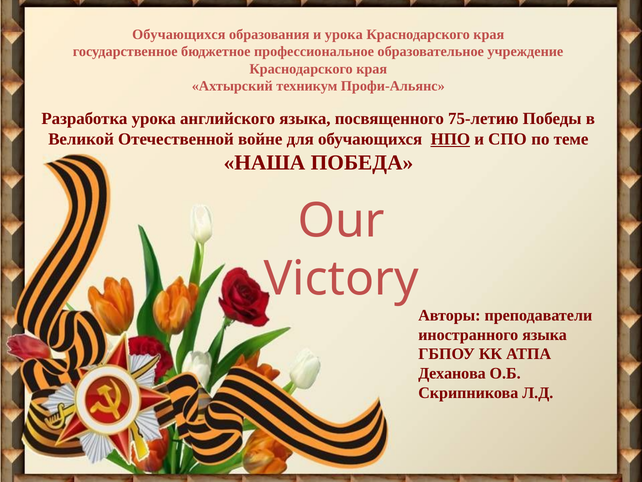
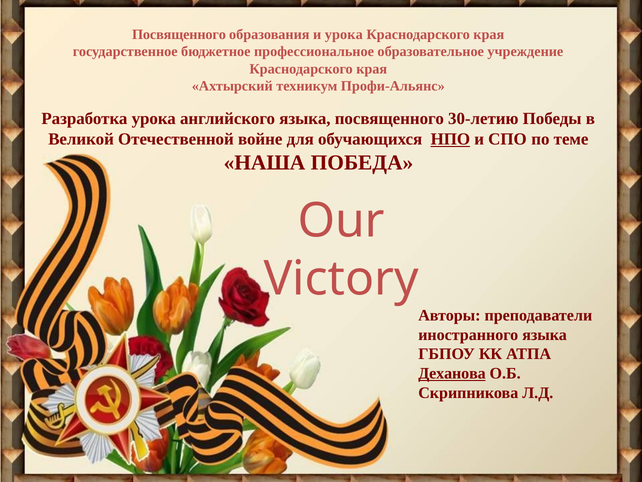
Обучающихся: Обучающихся -> Посвященного (179, 35)
75-летию: 75-летию -> 30-летию (483, 119)
Деханова underline: none -> present (452, 373)
